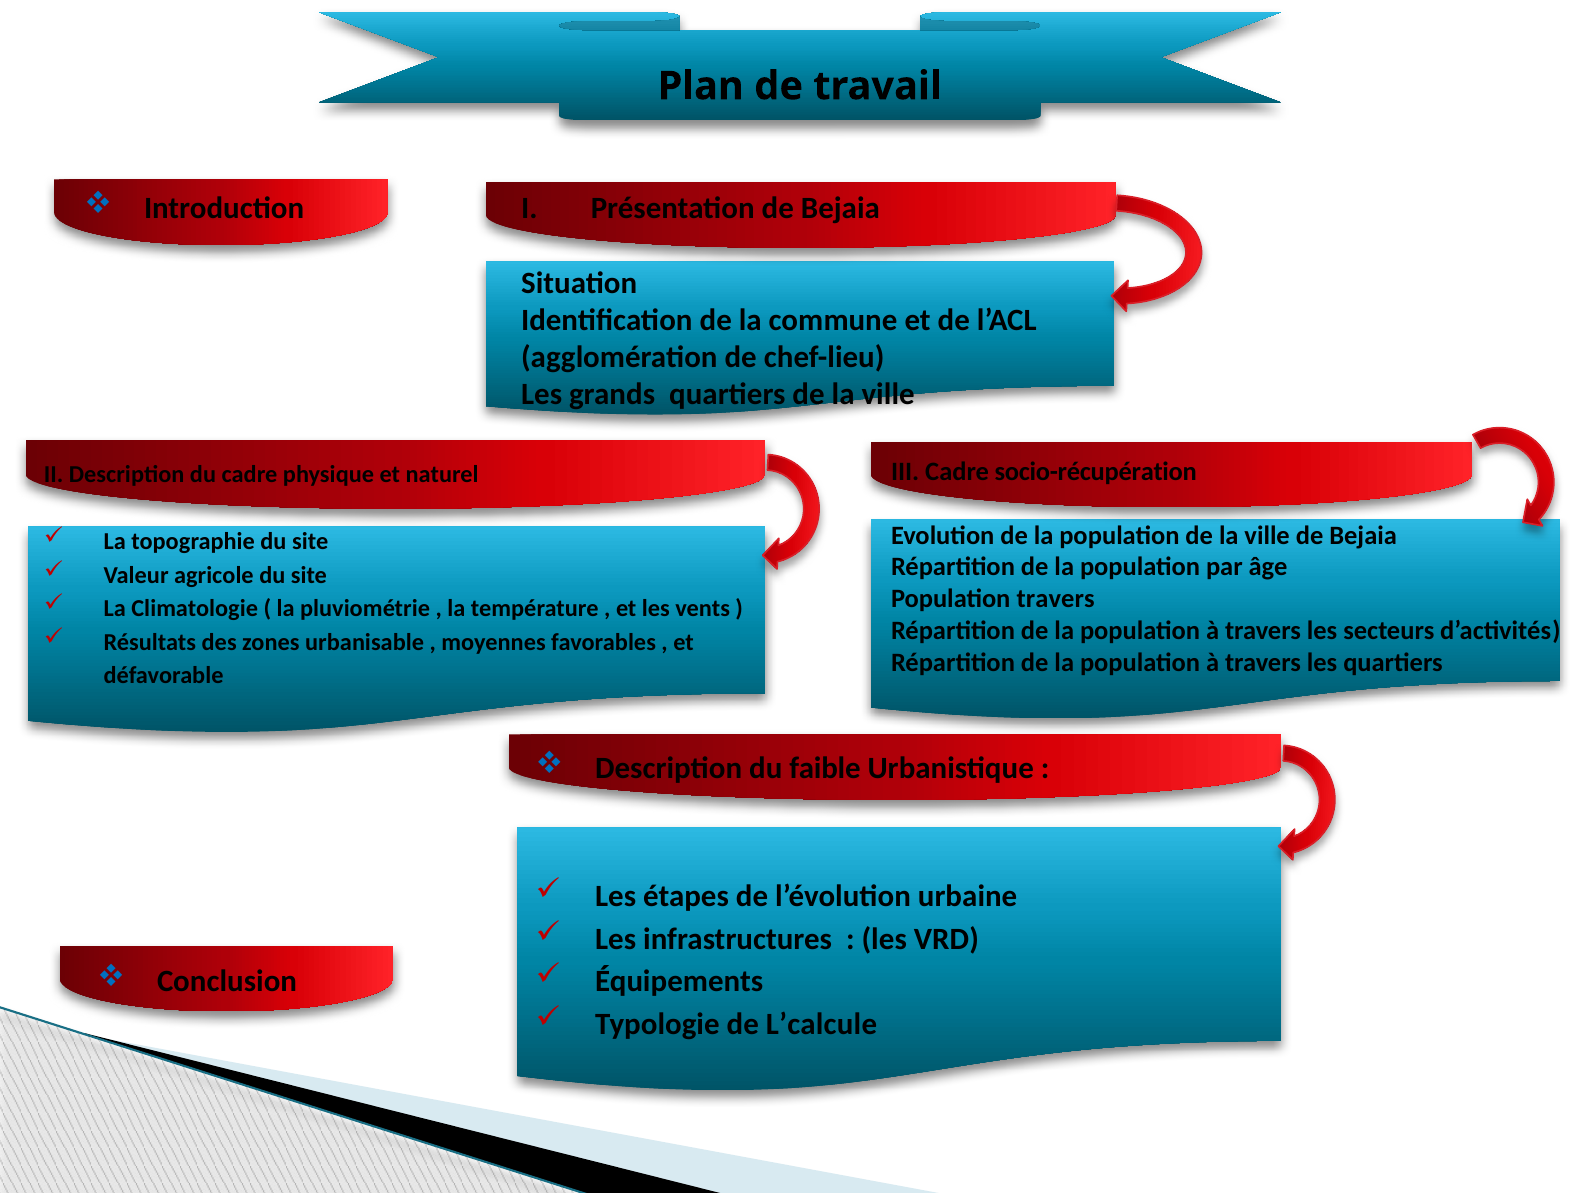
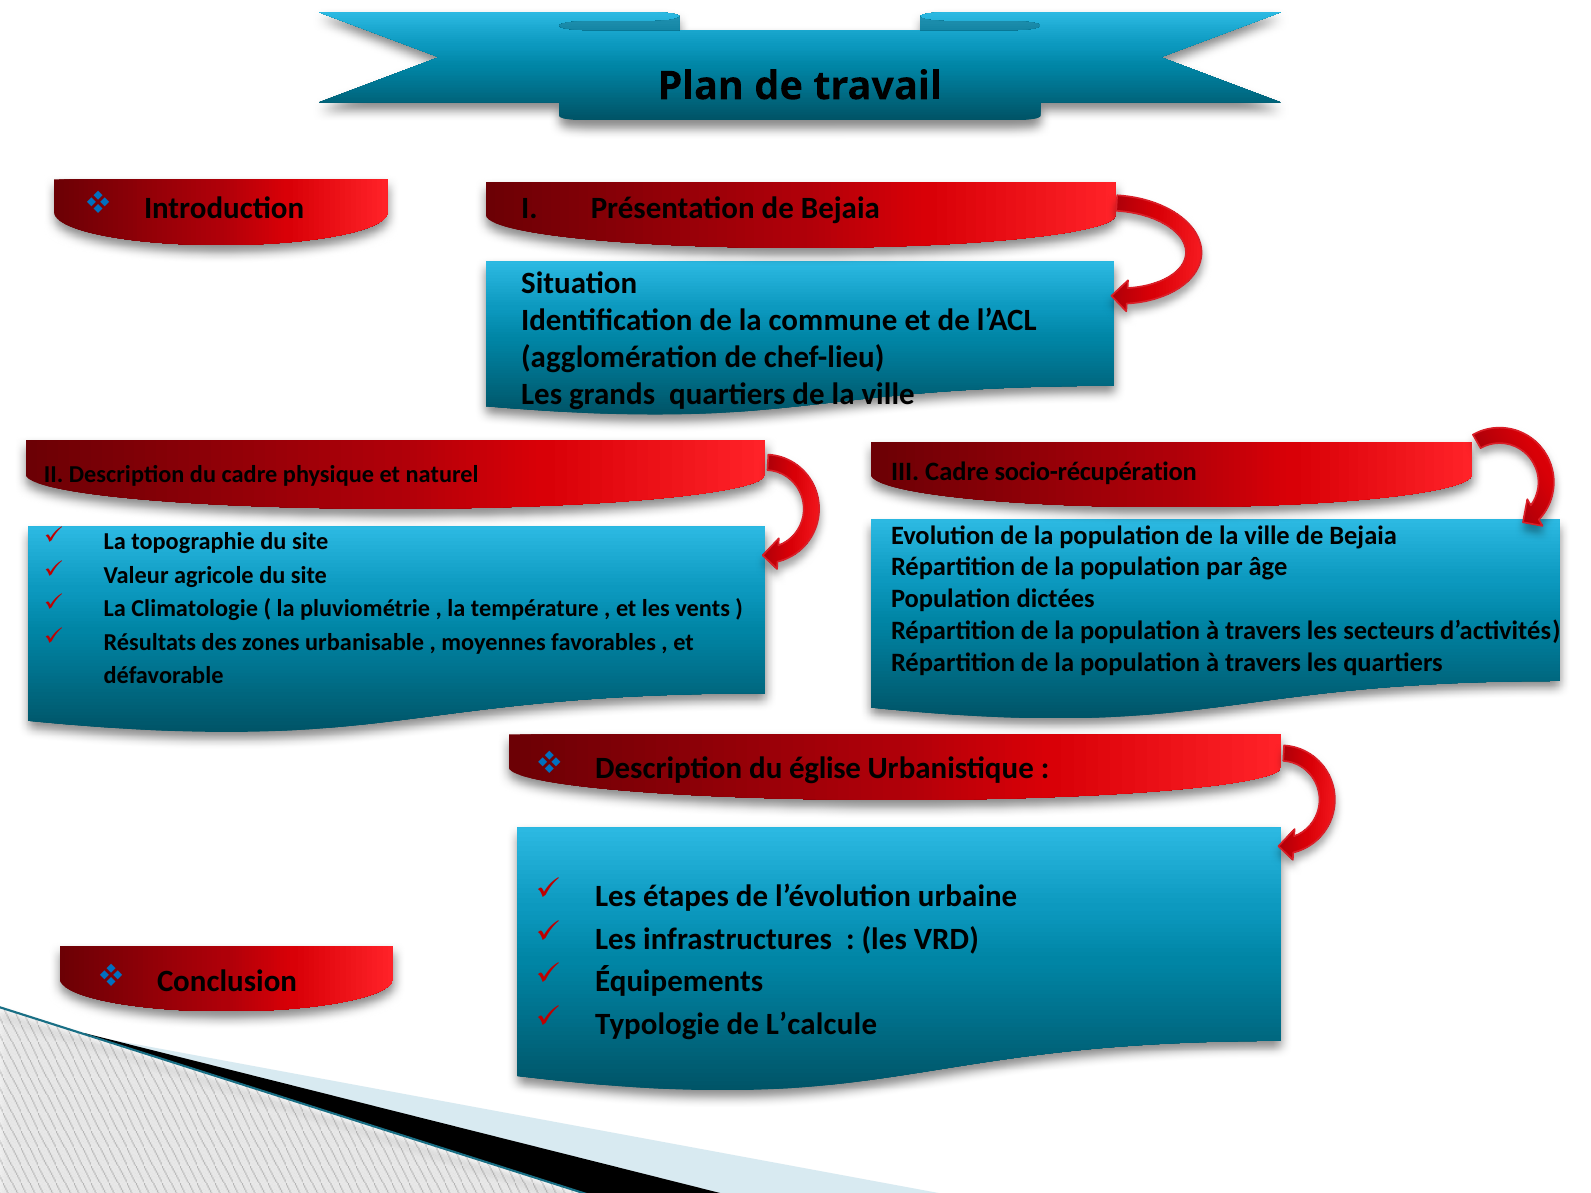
Population travers: travers -> dictées (1056, 599)
faible: faible -> église (825, 769)
